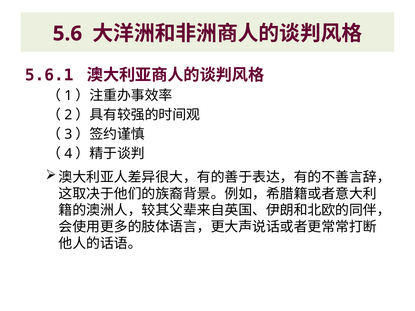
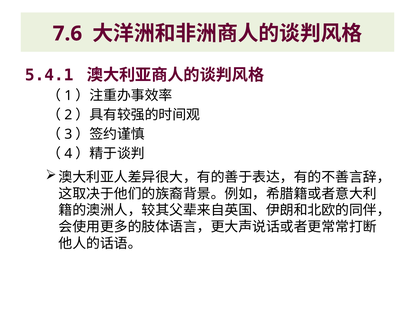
5.6: 5.6 -> 7.6 (67, 34)
5.6.1: 5.6.1 -> 5.4.1 (49, 75)
